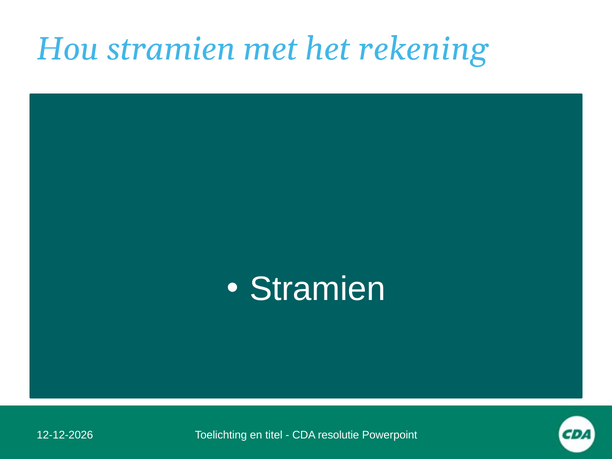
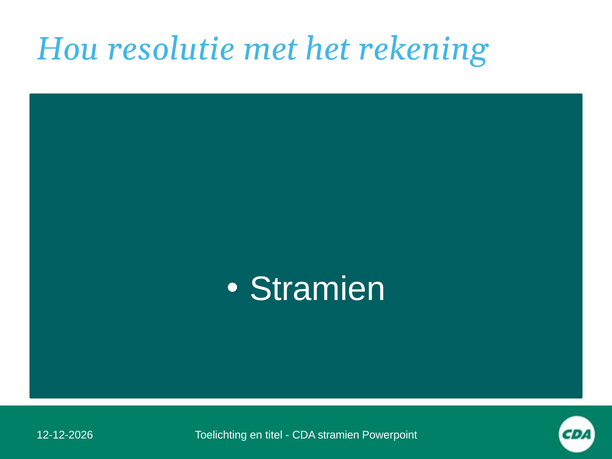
Hou stramien: stramien -> resolutie (171, 49)
CDA resolutie: resolutie -> stramien (339, 435)
